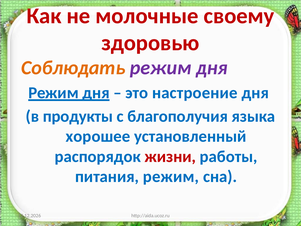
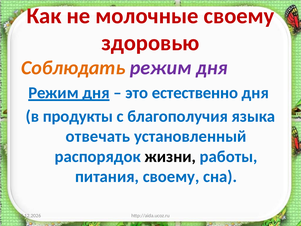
настроение: настроение -> естественно (195, 93)
хорошее: хорошее -> отвечать (98, 136)
жизни colour: red -> black (170, 156)
питания режим: режим -> своему (171, 176)
